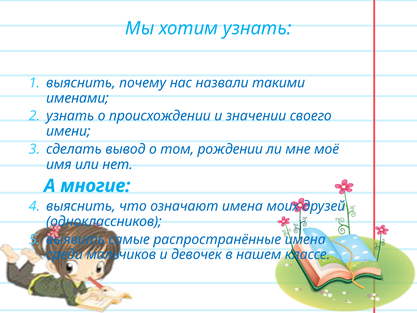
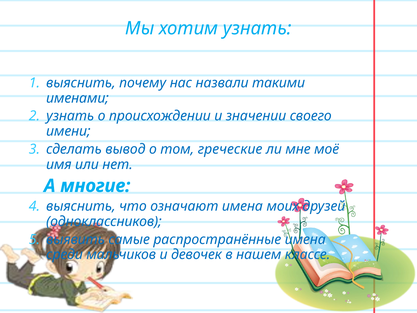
рождении: рождении -> греческие (230, 149)
